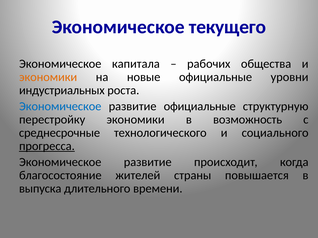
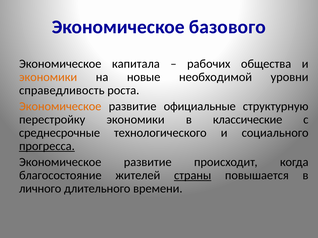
текущего: текущего -> базового (227, 27)
новые официальные: официальные -> необходимой (216, 77)
индустриальных: индустриальных -> справедливость (62, 91)
Экономическое colour: blue -> orange (60, 106)
возможность: возможность -> классические (248, 120)
страны underline: none -> present (193, 176)
выпуска: выпуска -> личного (40, 189)
